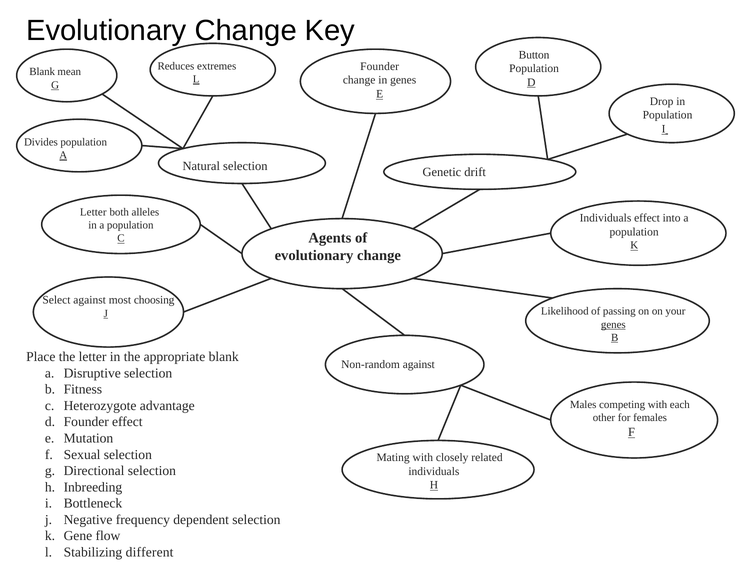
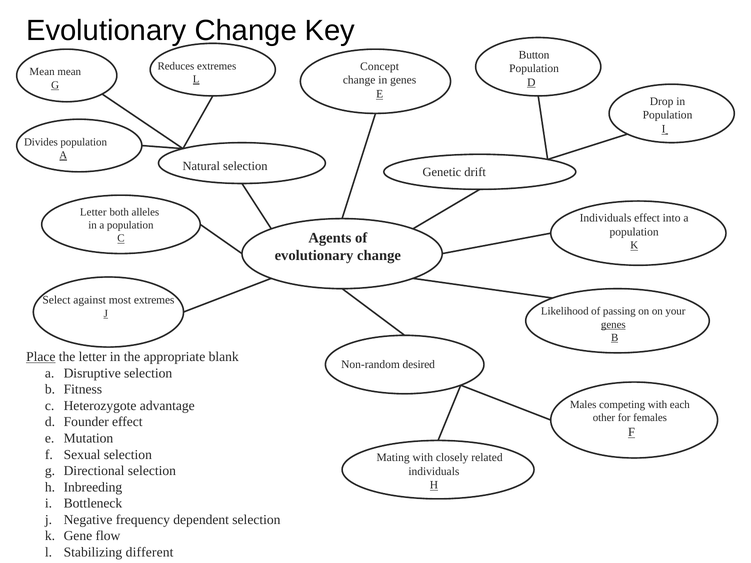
Founder: Founder -> Concept (380, 66)
Blank: Blank -> Mean (42, 72)
most choosing: choosing -> extremes (154, 300)
Place underline: none -> present (41, 357)
Non-random against: against -> desired (419, 364)
